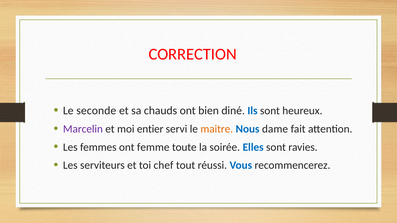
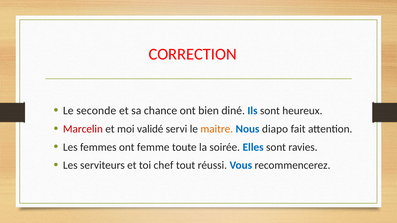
chauds: chauds -> chance (161, 111)
Marcelin colour: purple -> red (83, 129)
entier: entier -> validé (150, 129)
dame: dame -> diapo (275, 129)
